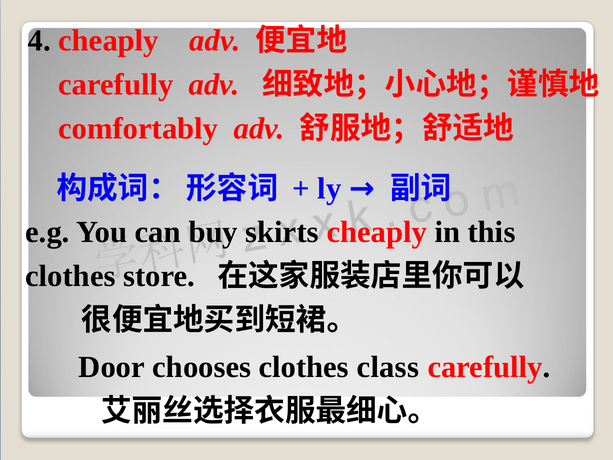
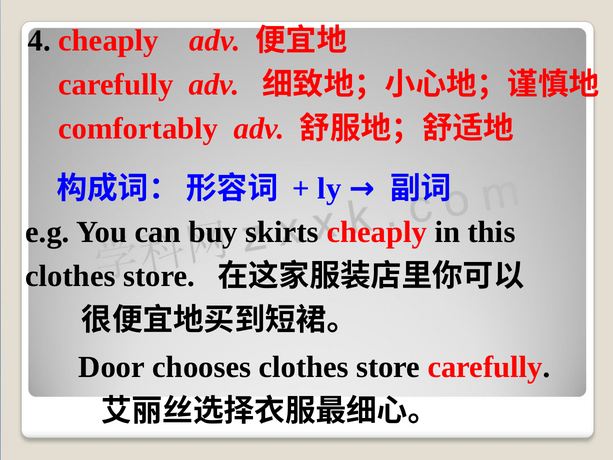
chooses clothes class: class -> store (388, 367)
